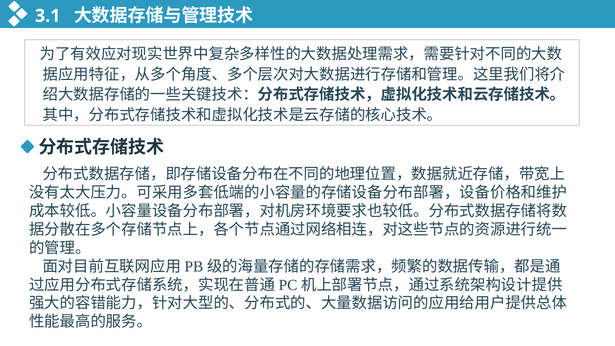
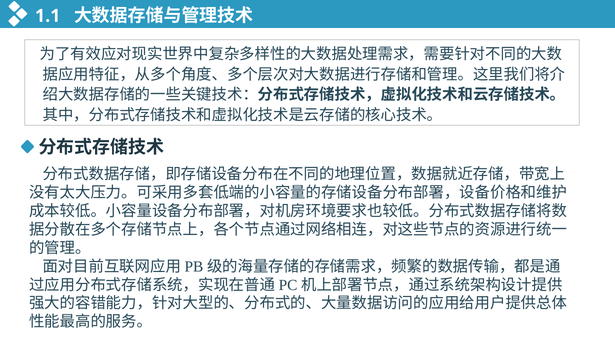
3.1: 3.1 -> 1.1 (48, 16)
